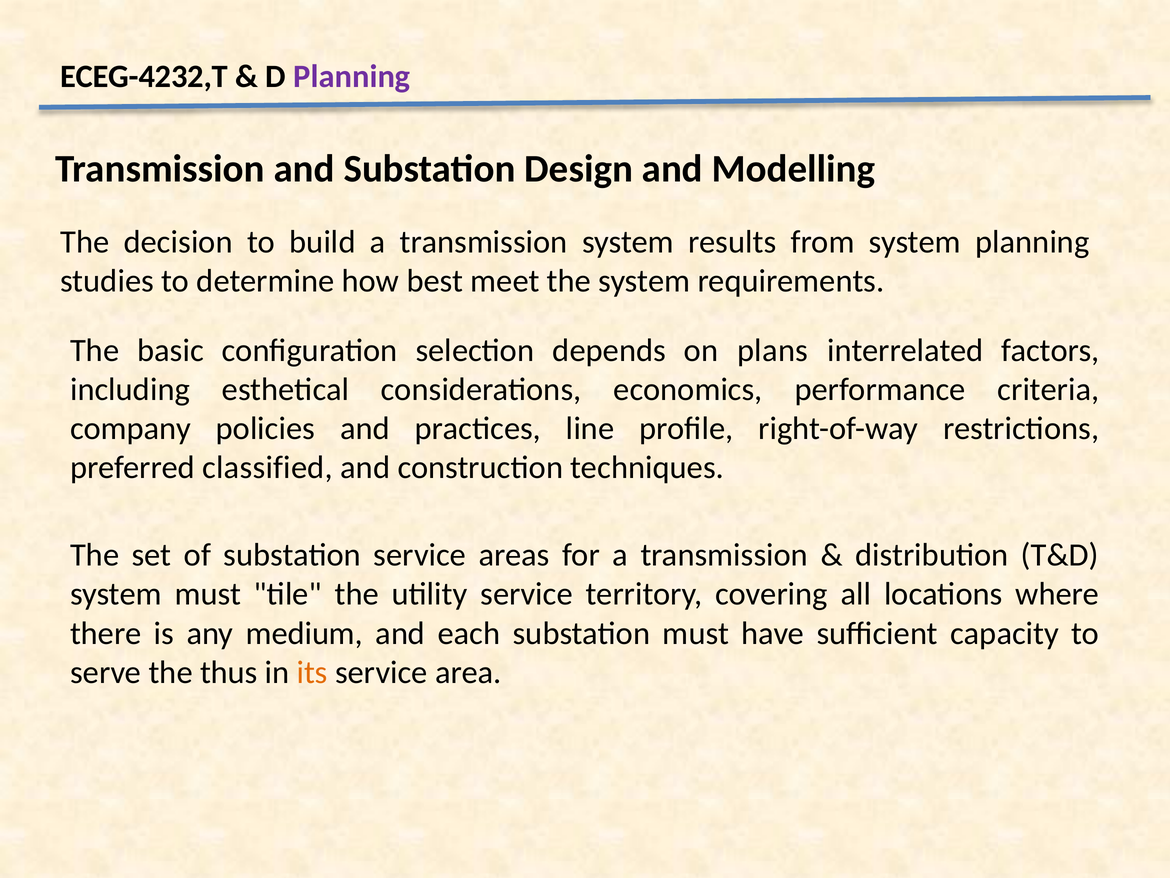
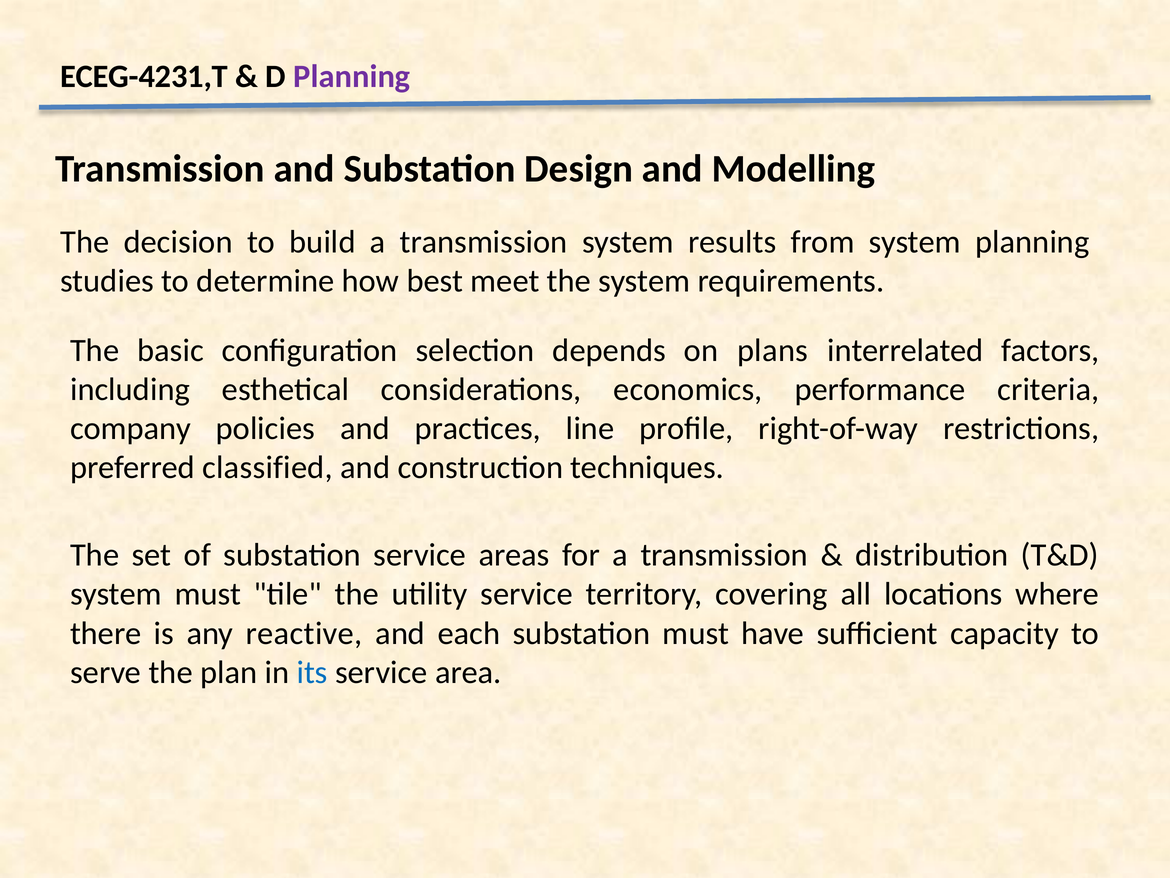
ECEG-4232,T: ECEG-4232,T -> ECEG-4231,T (144, 76)
medium: medium -> reactive (304, 633)
thus: thus -> plan (229, 672)
its colour: orange -> blue (312, 672)
